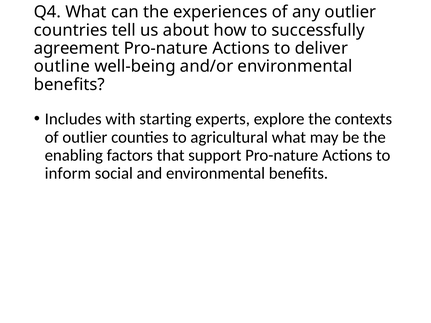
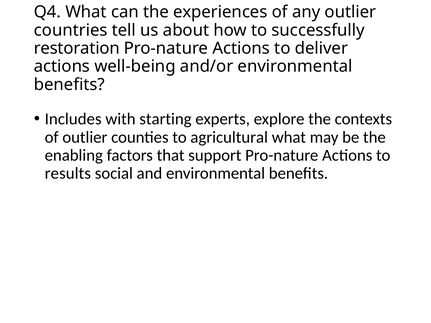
agreement: agreement -> restoration (77, 48)
outline: outline -> actions (62, 66)
inform: inform -> results (68, 174)
